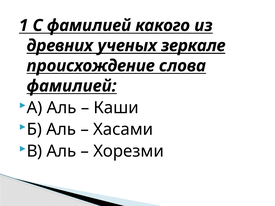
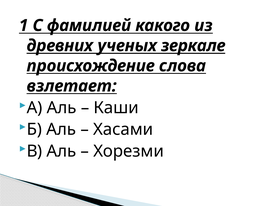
фамилией: фамилией -> взлетает (72, 86)
